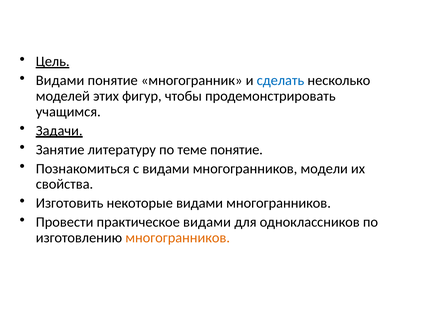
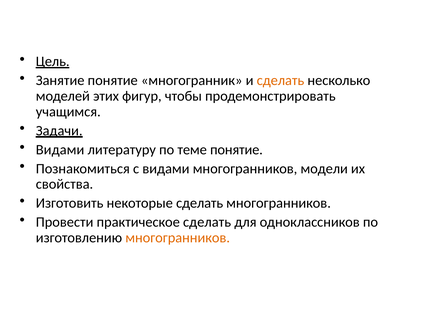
Видами: Видами -> Занятие (60, 81)
сделать colour: blue -> orange (280, 81)
Занятие: Занятие -> Видами (60, 150)
некоторые видами: видами -> сделать (200, 203)
практическое видами: видами -> сделать (207, 222)
